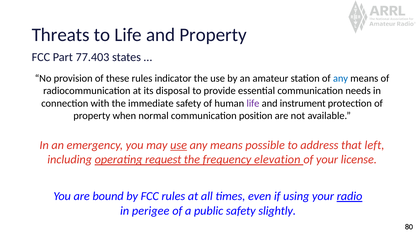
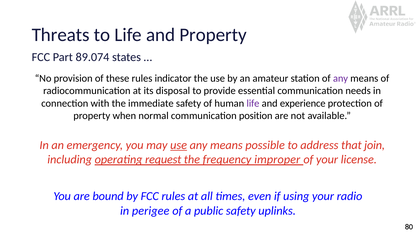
77.403: 77.403 -> 89.074 (92, 57)
any colour: blue -> purple (341, 78)
instrument: instrument -> experience (303, 103)
left: left -> join (375, 145)
elevation: elevation -> improper (277, 160)
radio underline: present -> none (350, 196)
slightly: slightly -> uplinks (277, 211)
